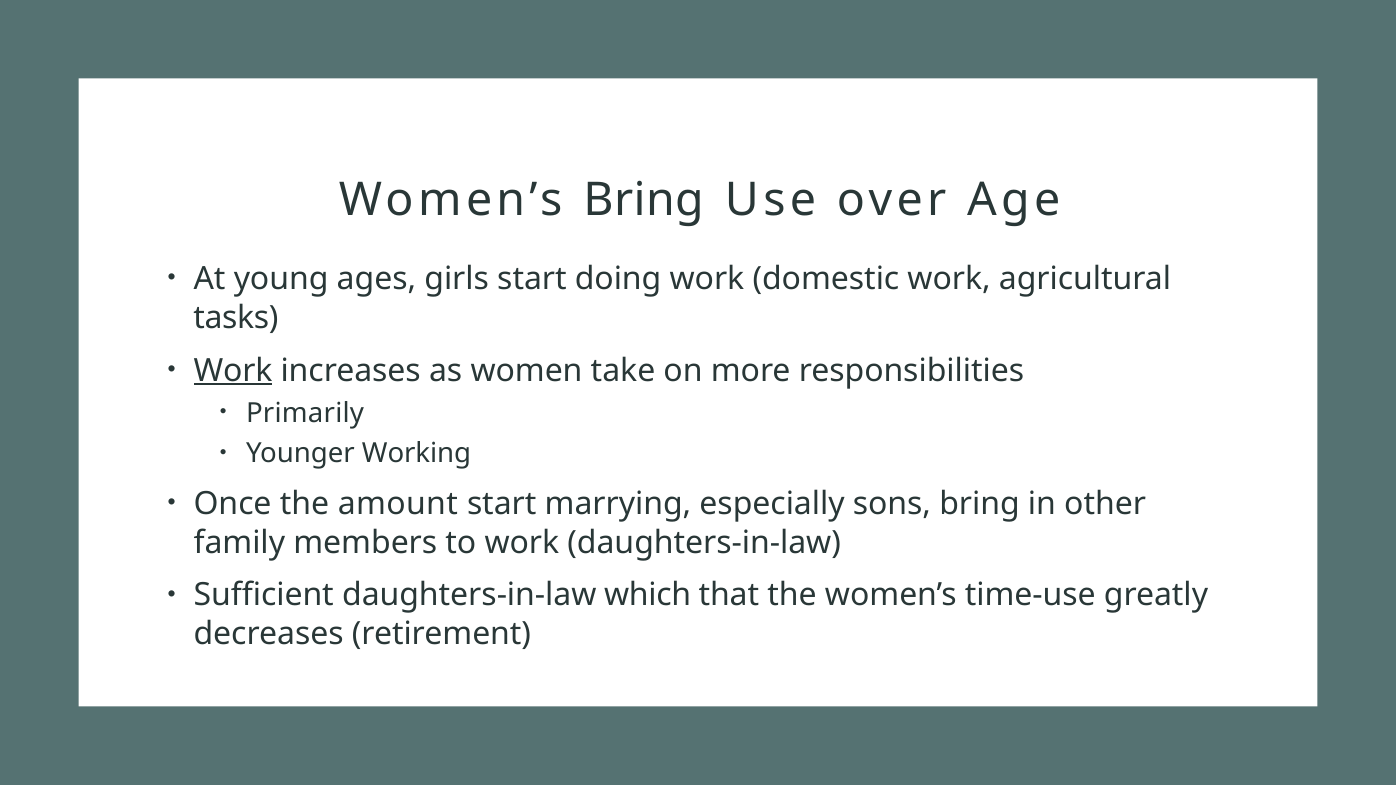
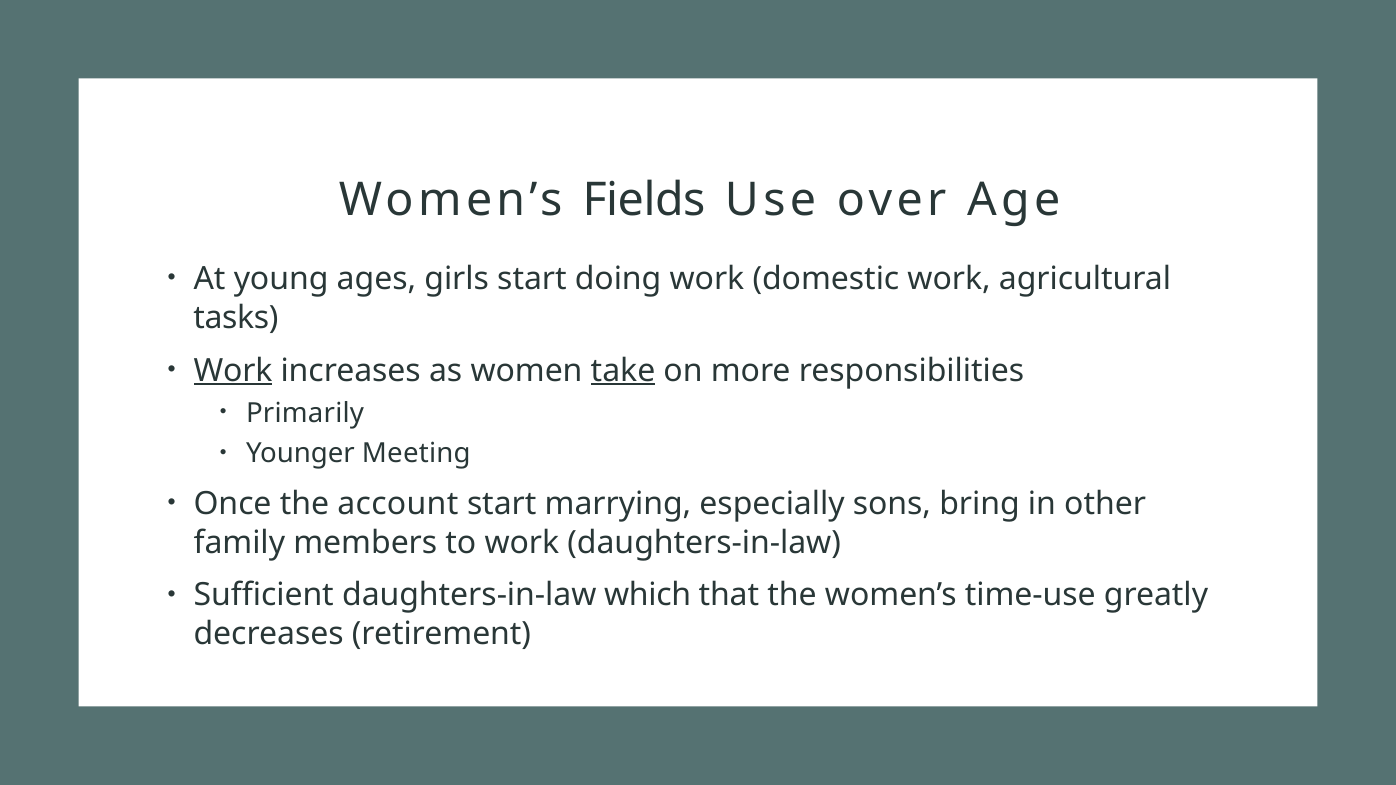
Women’s Bring: Bring -> Fields (644, 201)
take underline: none -> present (623, 371)
Working: Working -> Meeting (416, 454)
amount: amount -> account (398, 504)
